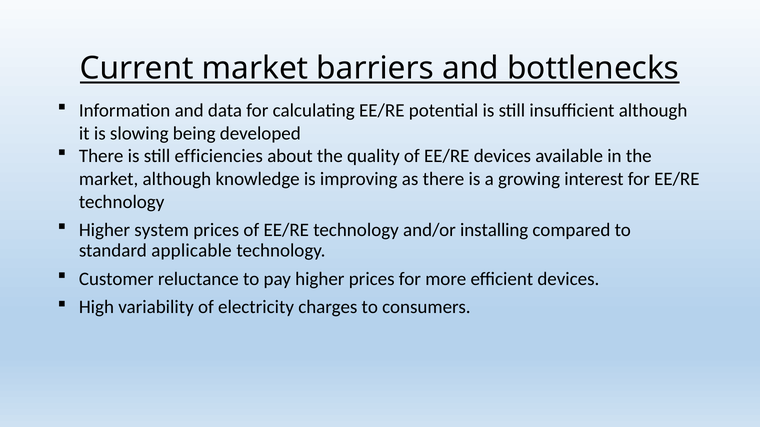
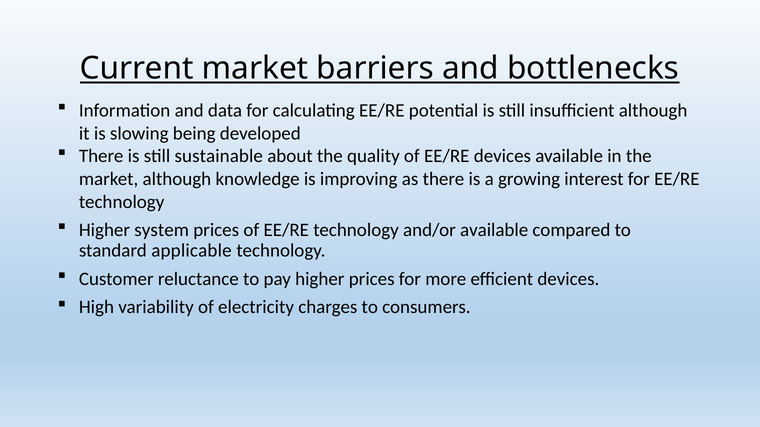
efficiencies: efficiencies -> sustainable (219, 156)
and/or installing: installing -> available (494, 230)
